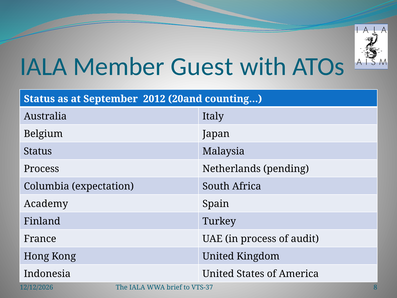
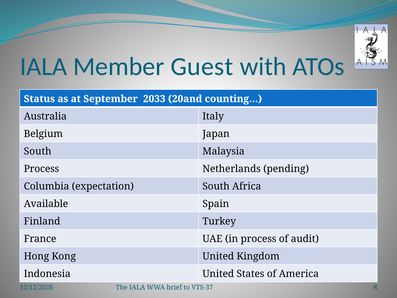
2012: 2012 -> 2033 (154, 99)
Status: Status -> South (38, 151)
Academy: Academy -> Available (46, 204)
